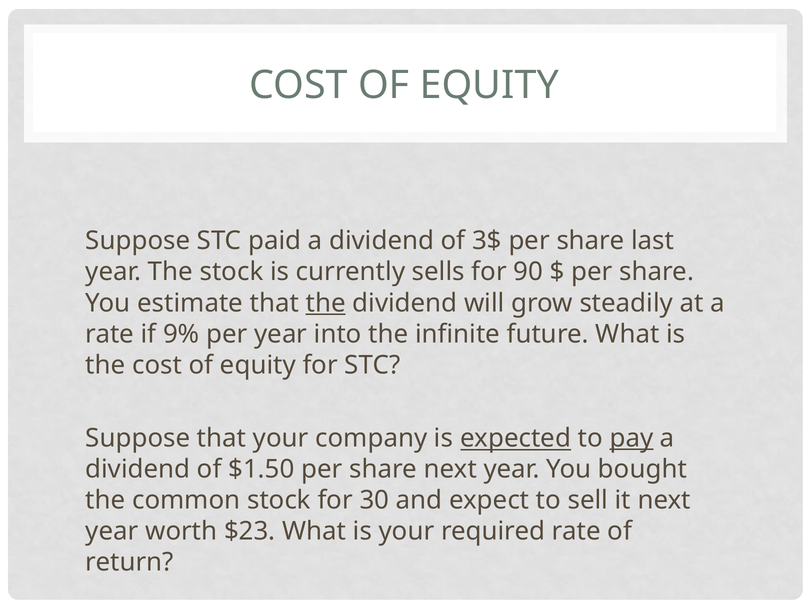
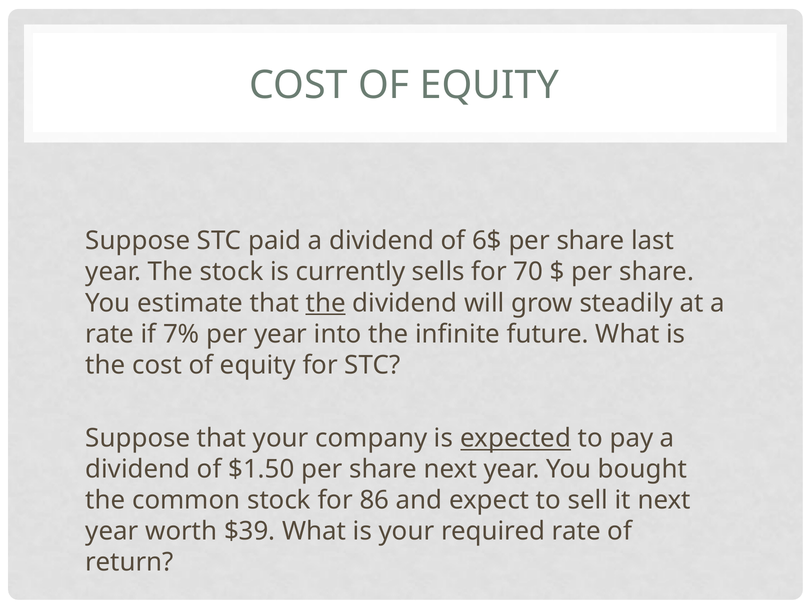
3$: 3$ -> 6$ (487, 241)
90: 90 -> 70 (528, 272)
9%: 9% -> 7% (181, 334)
pay underline: present -> none (632, 438)
30: 30 -> 86 (374, 500)
$23: $23 -> $39 (250, 531)
